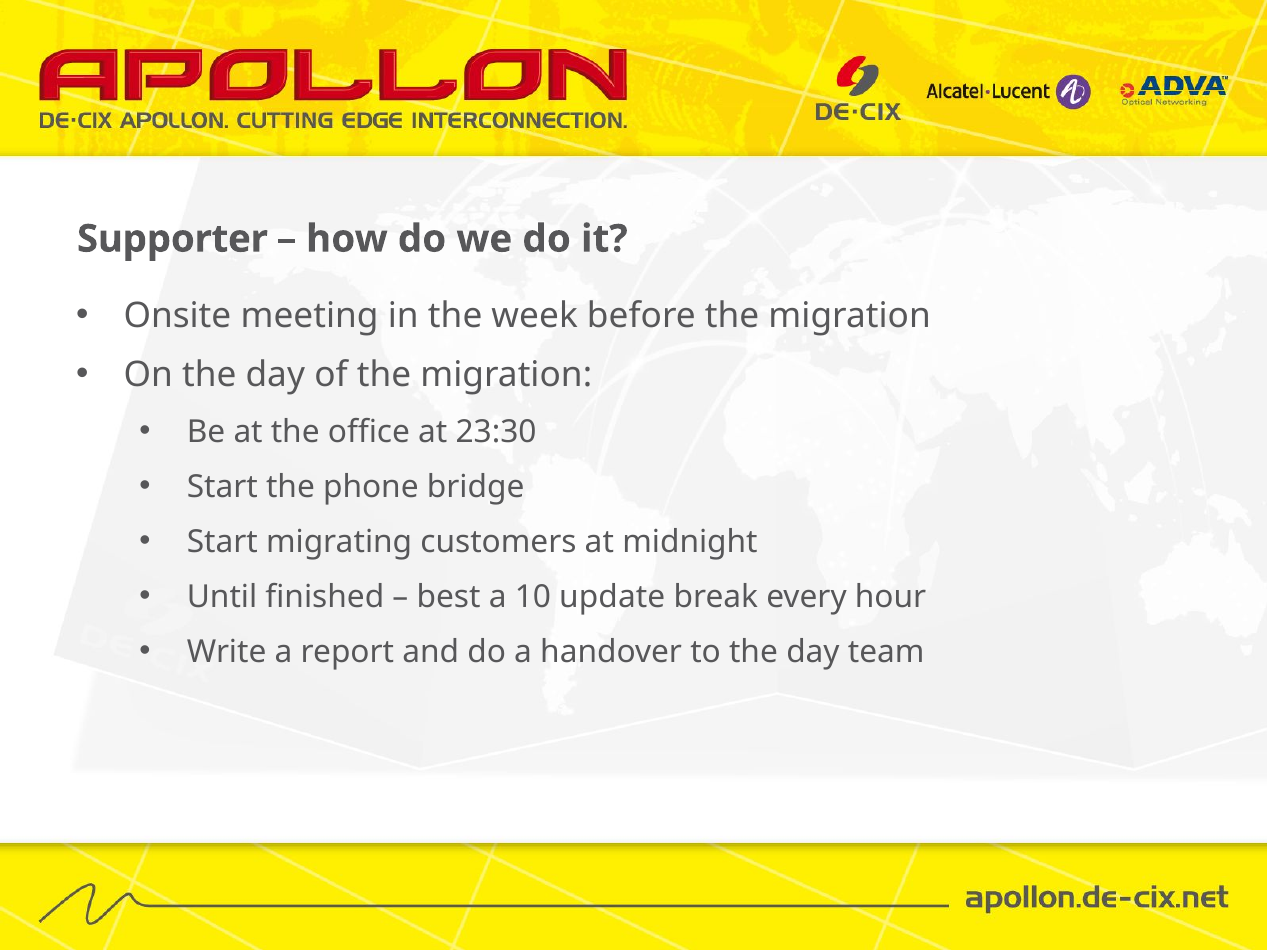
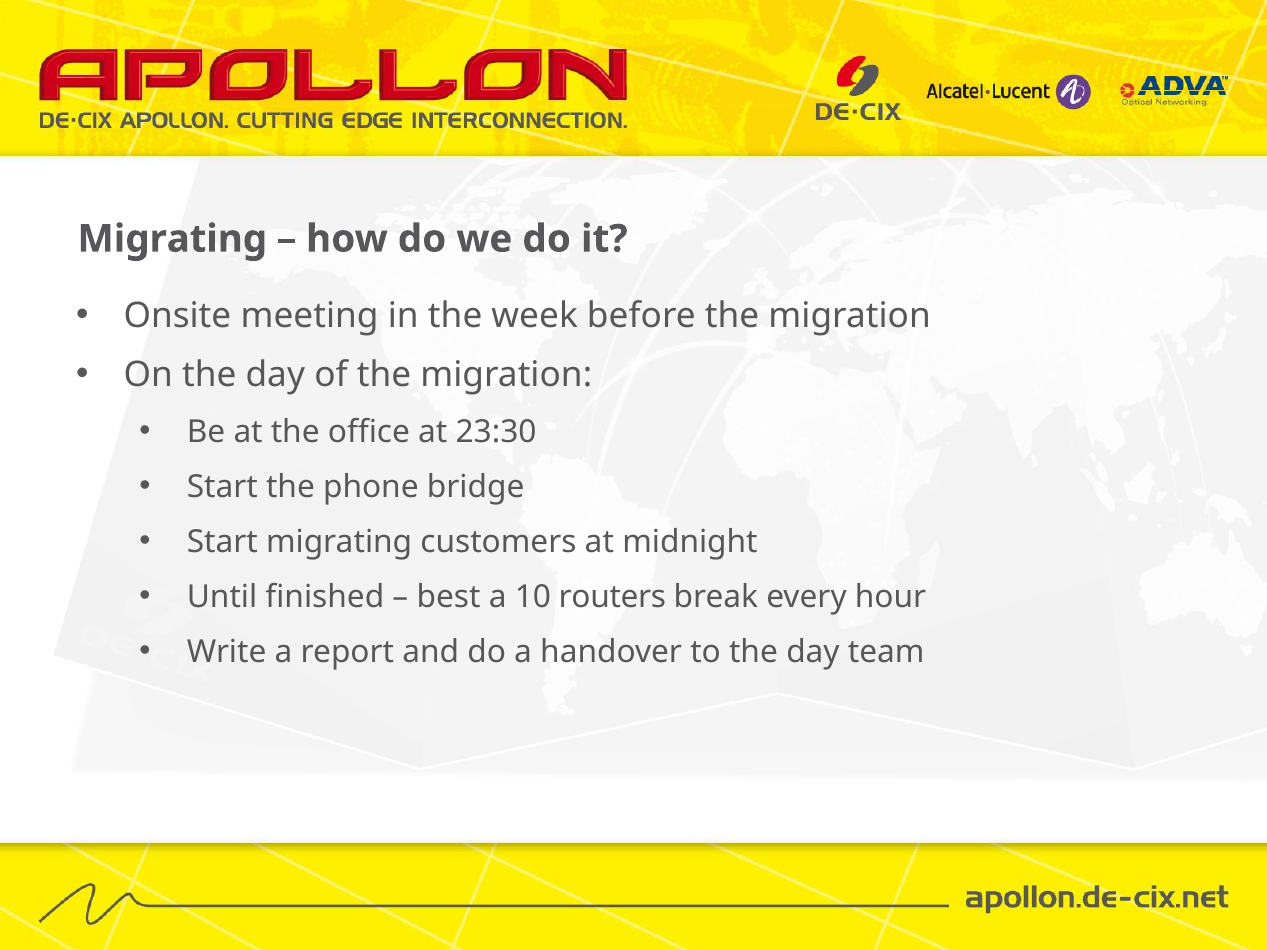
Supporter: Supporter -> Migrating (172, 239)
update: update -> routers (612, 597)
